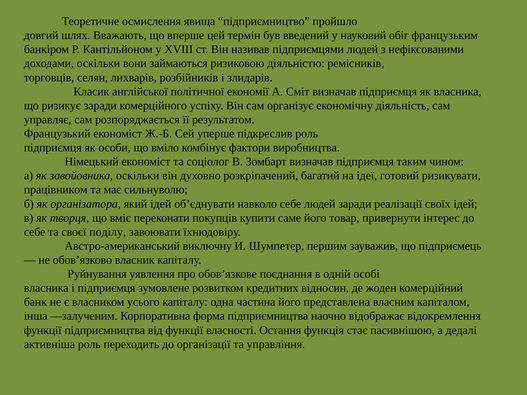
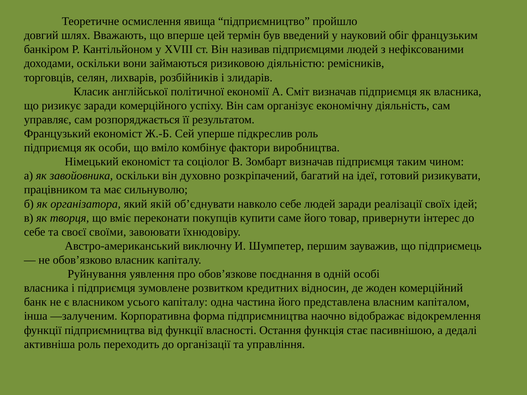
який ідей: ідей -> якій (161, 204)
поділу: поділу -> своїми (108, 232)
